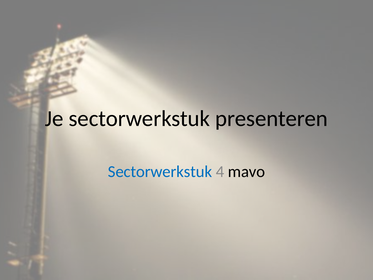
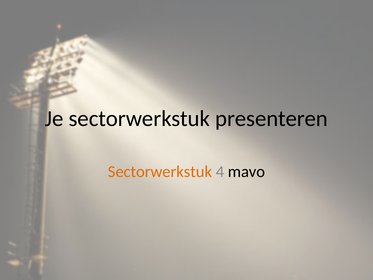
Sectorwerkstuk colour: blue -> orange (160, 171)
